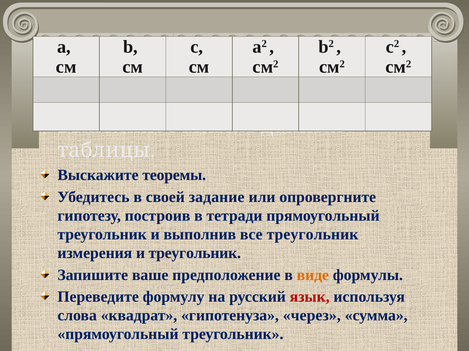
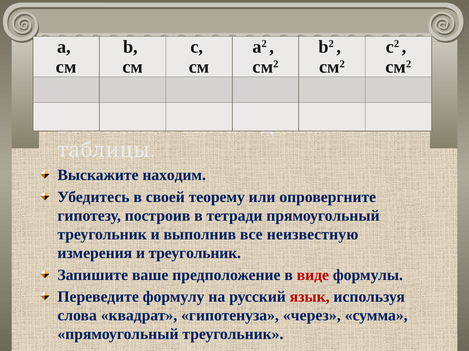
теоремы: теоремы -> находим (174, 175)
задание: задание -> теорему (217, 197)
все треугольник: треугольник -> неизвестную (313, 235)
виде colour: orange -> red (313, 275)
